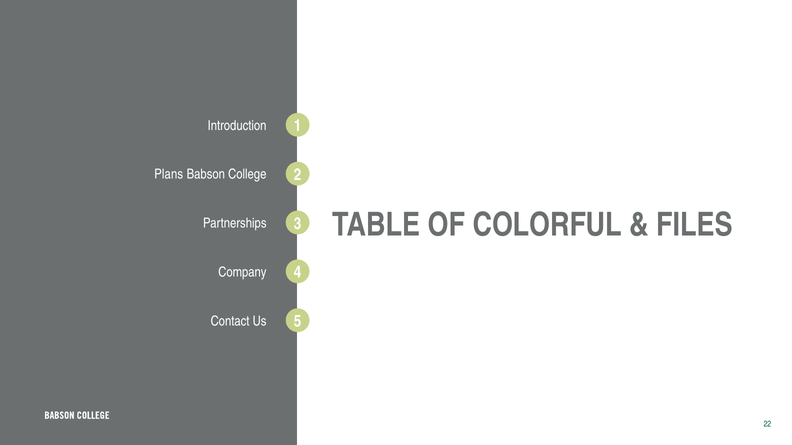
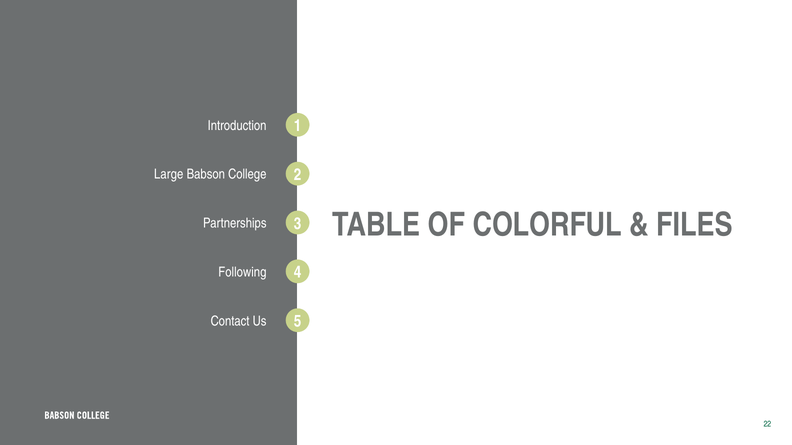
Plans: Plans -> Large (169, 174)
Company: Company -> Following (242, 273)
